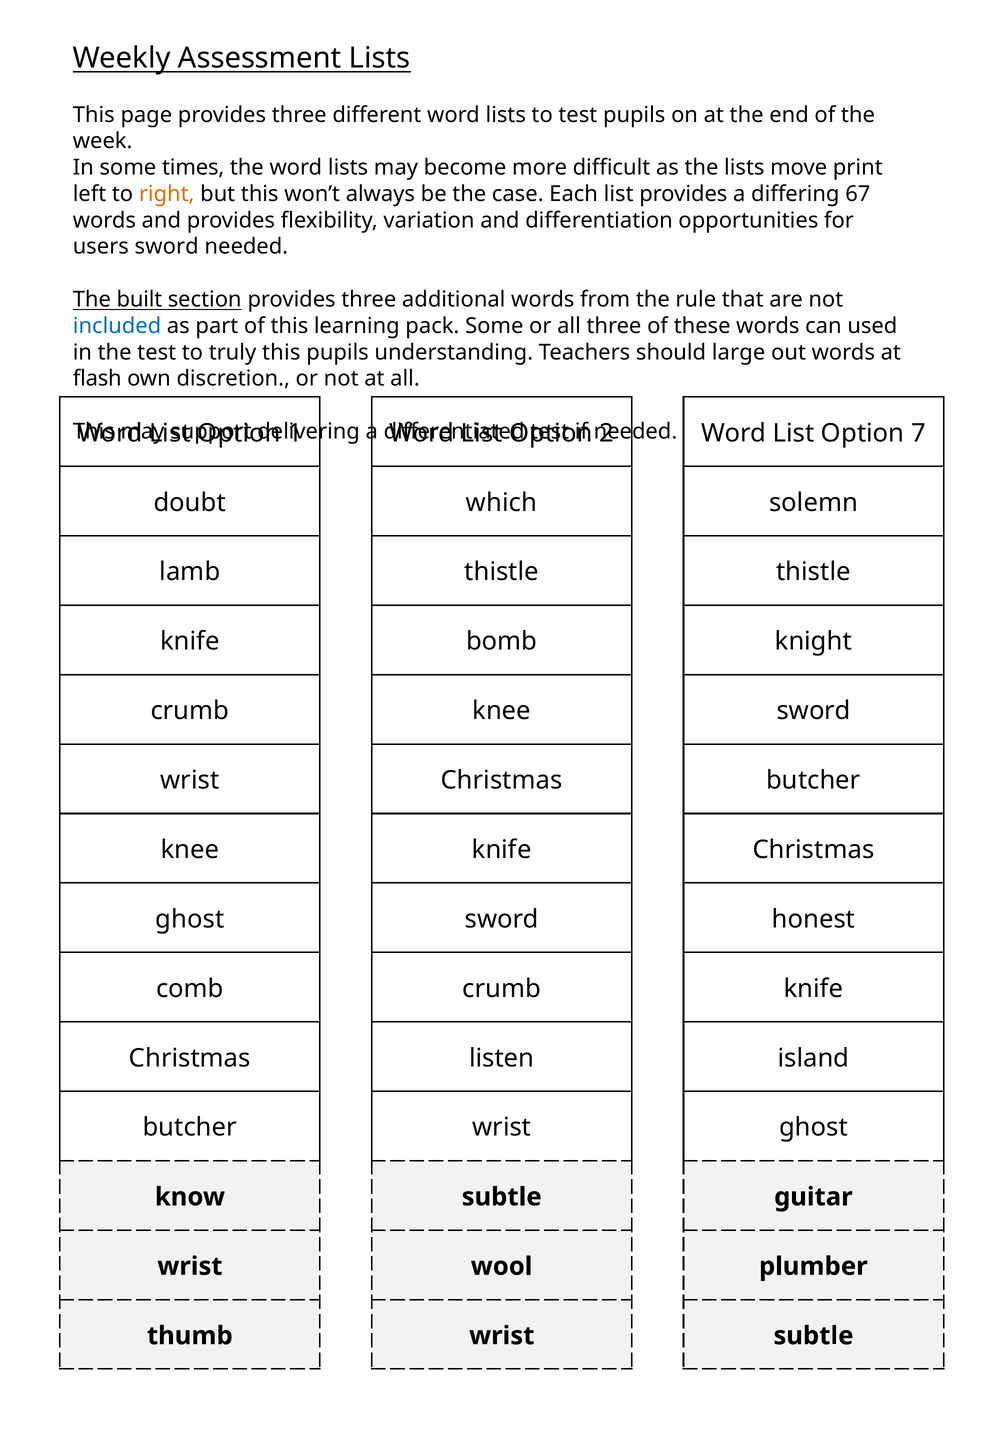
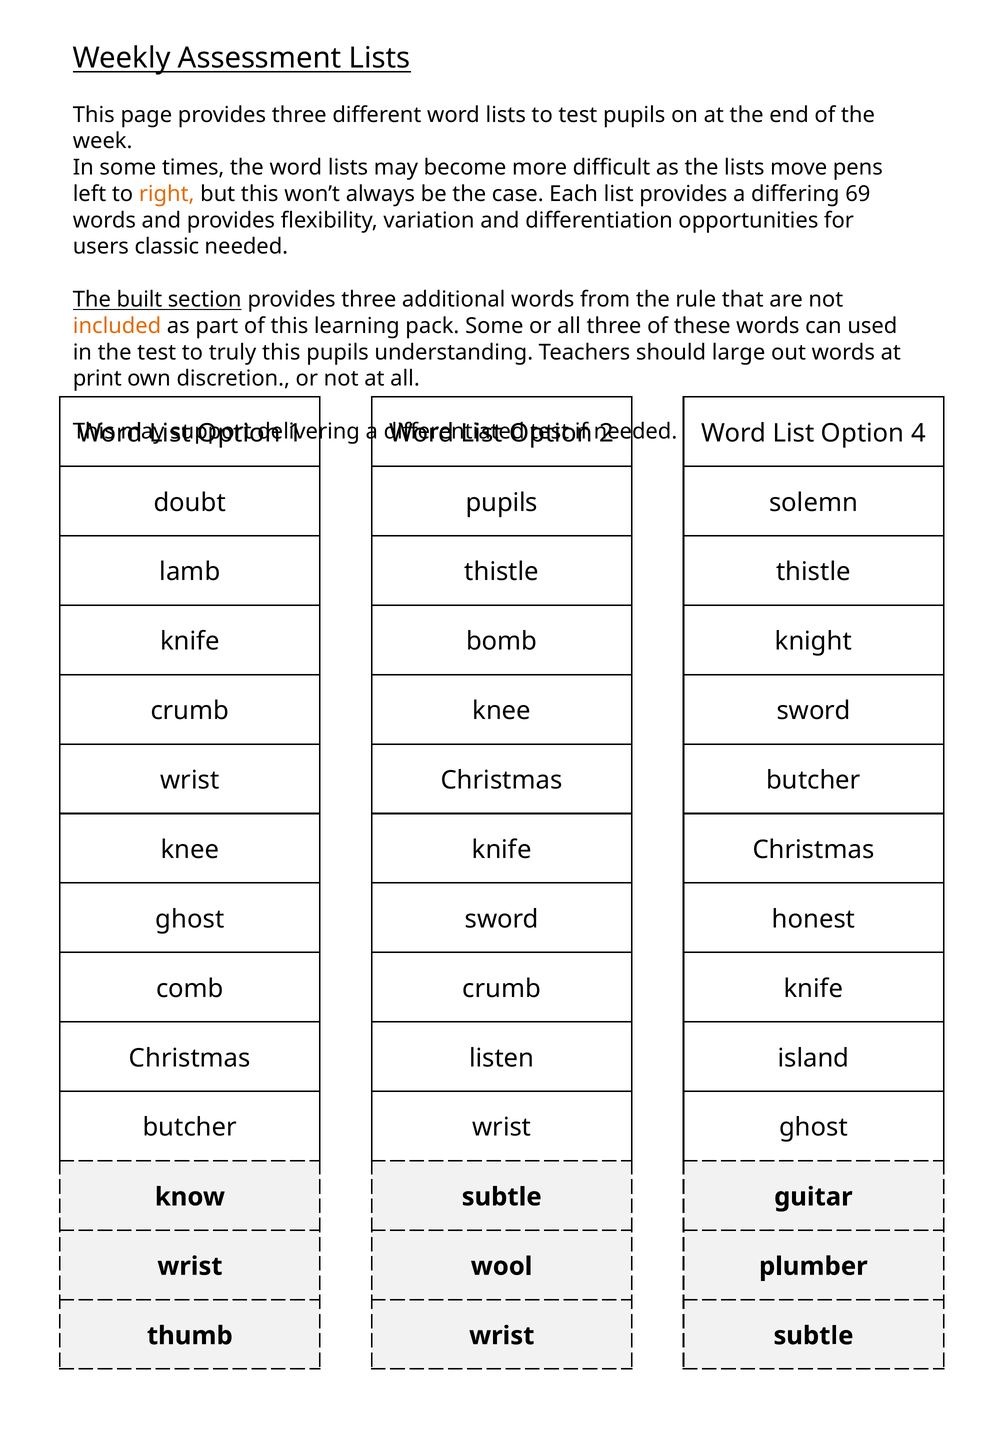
print: print -> pens (858, 168)
67: 67 -> 69 (858, 194)
users sword: sword -> classic (167, 247)
included colour: blue -> orange (117, 326)
flash: flash -> print (97, 379)
7: 7 -> 4 (918, 433)
which: which -> pupils (502, 503)
